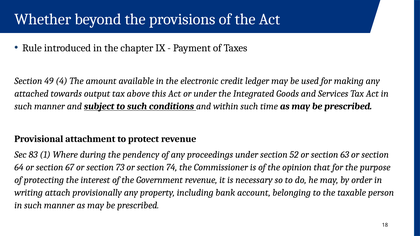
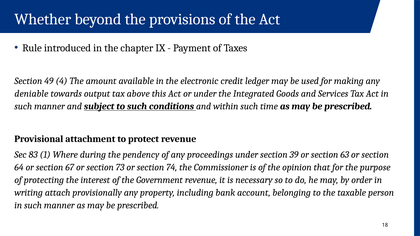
attached: attached -> deniable (31, 94)
52: 52 -> 39 (294, 155)
